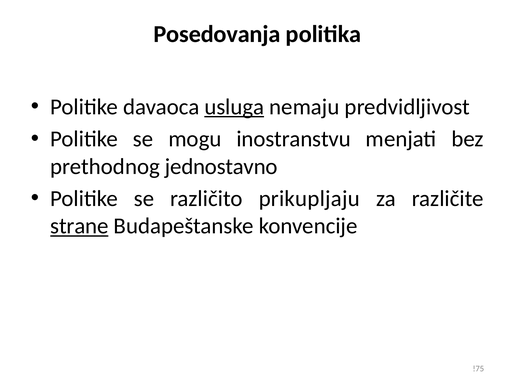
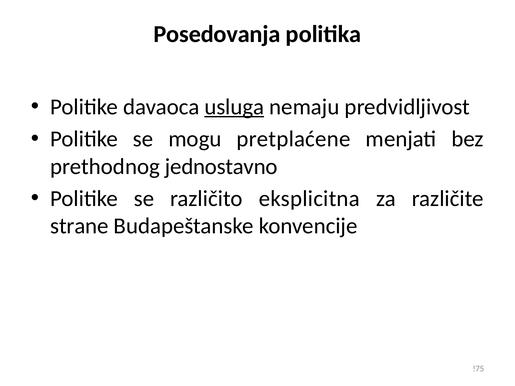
inostranstvu: inostranstvu -> pretplaćene (293, 139)
prikupljaju: prikupljaju -> eksplicitna (309, 199)
strane underline: present -> none (79, 226)
